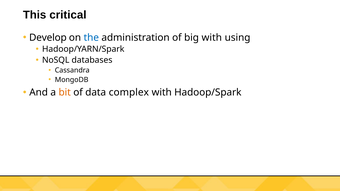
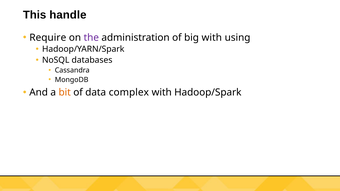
critical: critical -> handle (68, 15)
Develop: Develop -> Require (48, 38)
the colour: blue -> purple (91, 38)
